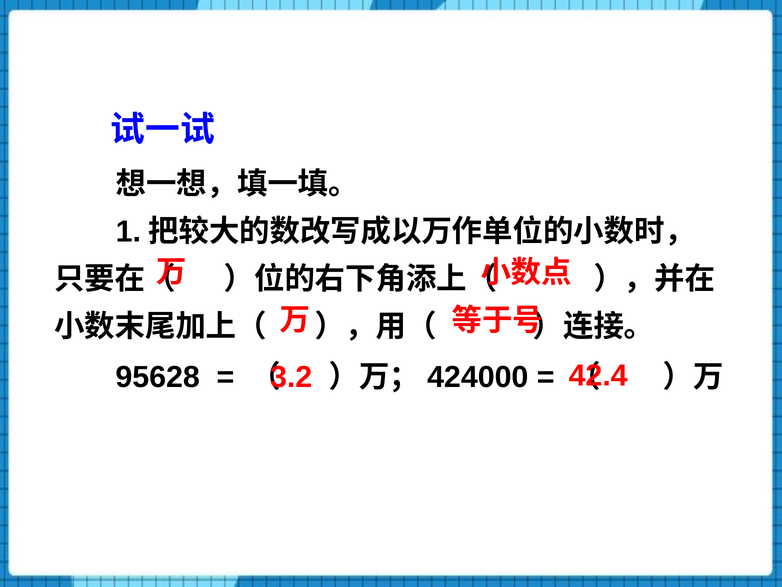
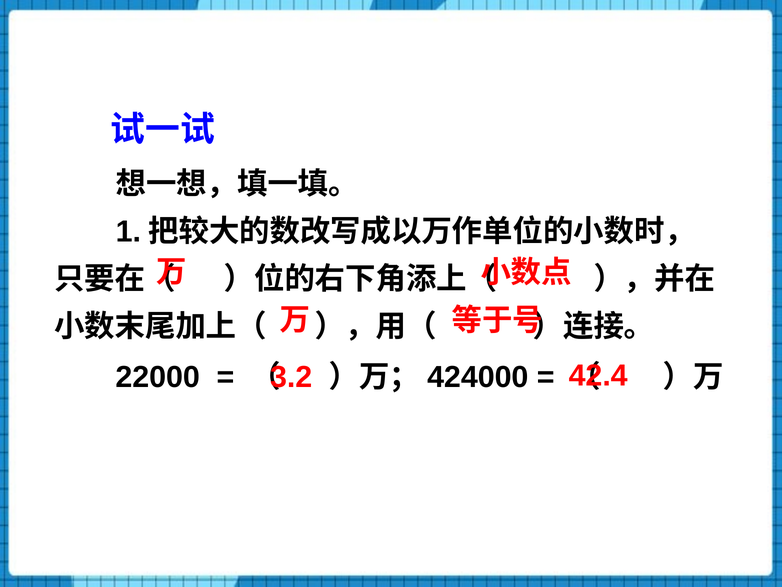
95628: 95628 -> 22000 (158, 377)
